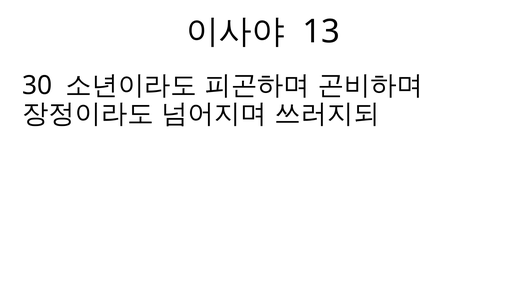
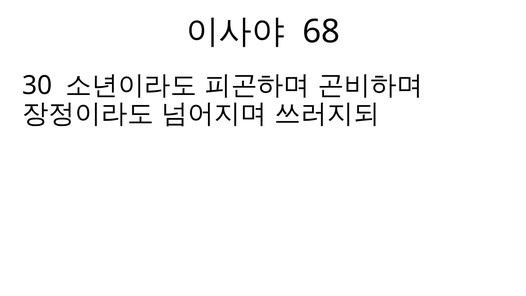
13: 13 -> 68 (321, 32)
